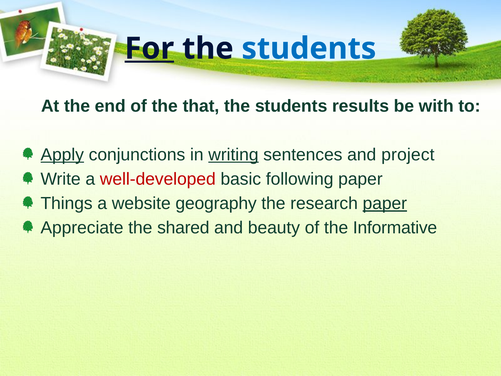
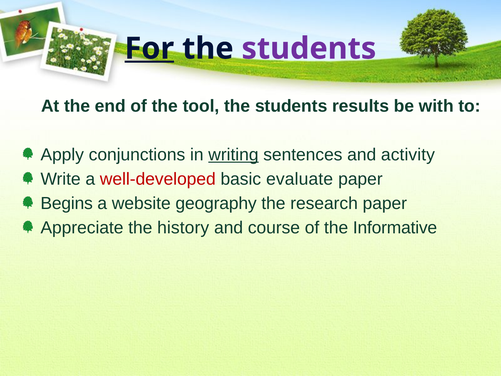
students colour: blue -> purple (309, 48)
that: that -> tool (201, 106)
Apply underline: present -> none (62, 155)
project: project -> activity (408, 155)
following: following -> evaluate (300, 179)
Things: Things -> Begins (67, 203)
paper underline: present -> none (385, 203)
shared: shared -> history (183, 228)
beauty: beauty -> course (274, 228)
